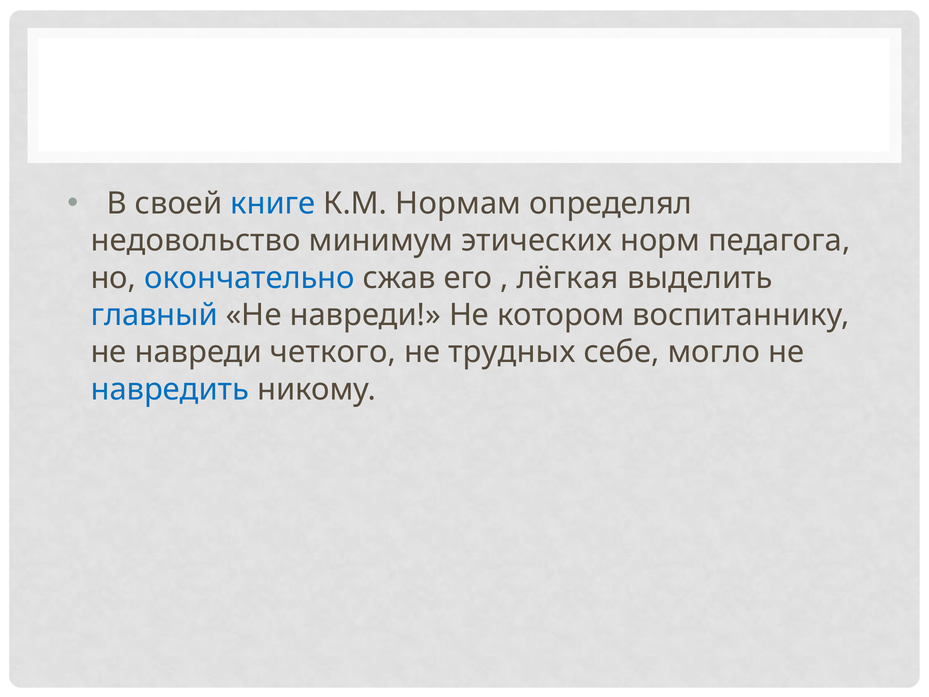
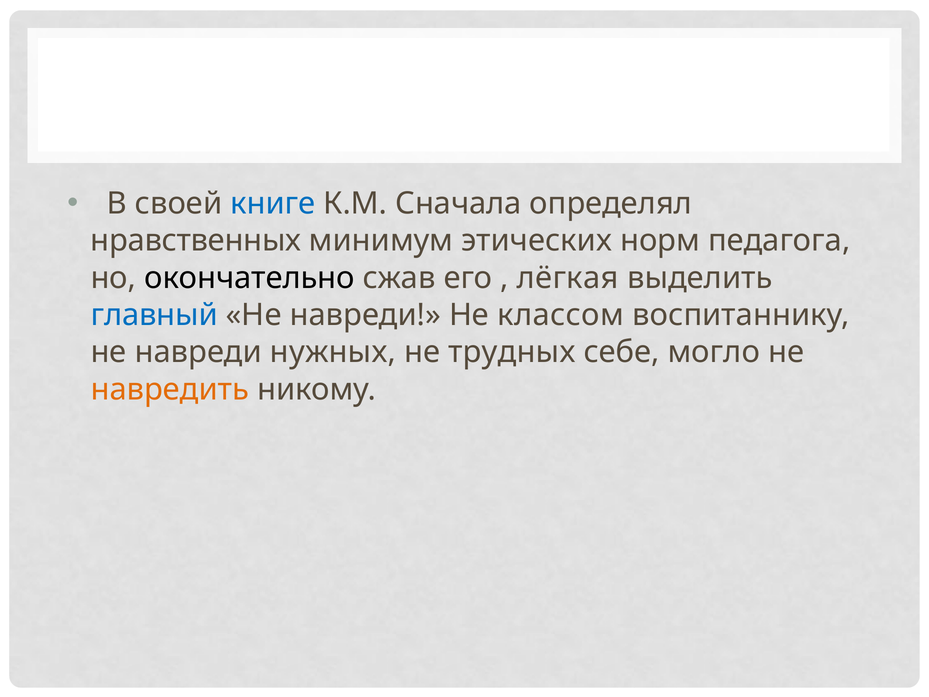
Нормам: Нормам -> Сначала (458, 203)
недовольство: недовольство -> нравственных (196, 241)
окончательно colour: blue -> black (249, 278)
котором: котором -> классом (561, 315)
четкого: четкого -> нужных (333, 352)
навредить colour: blue -> orange (170, 389)
